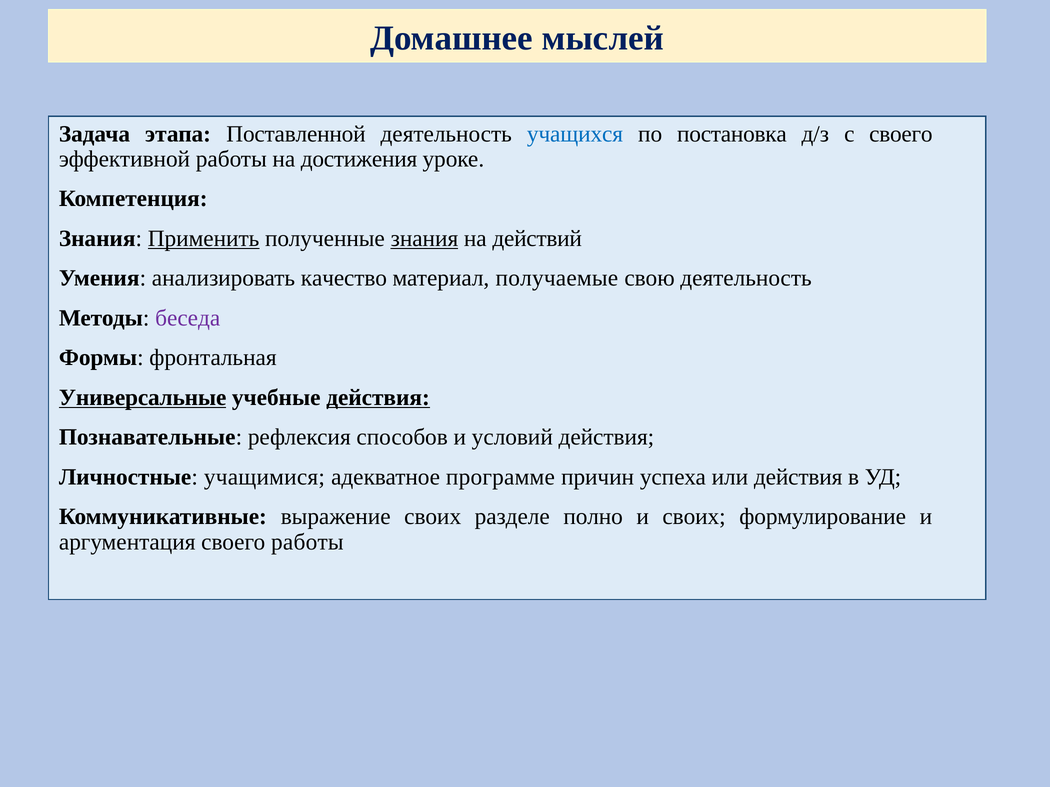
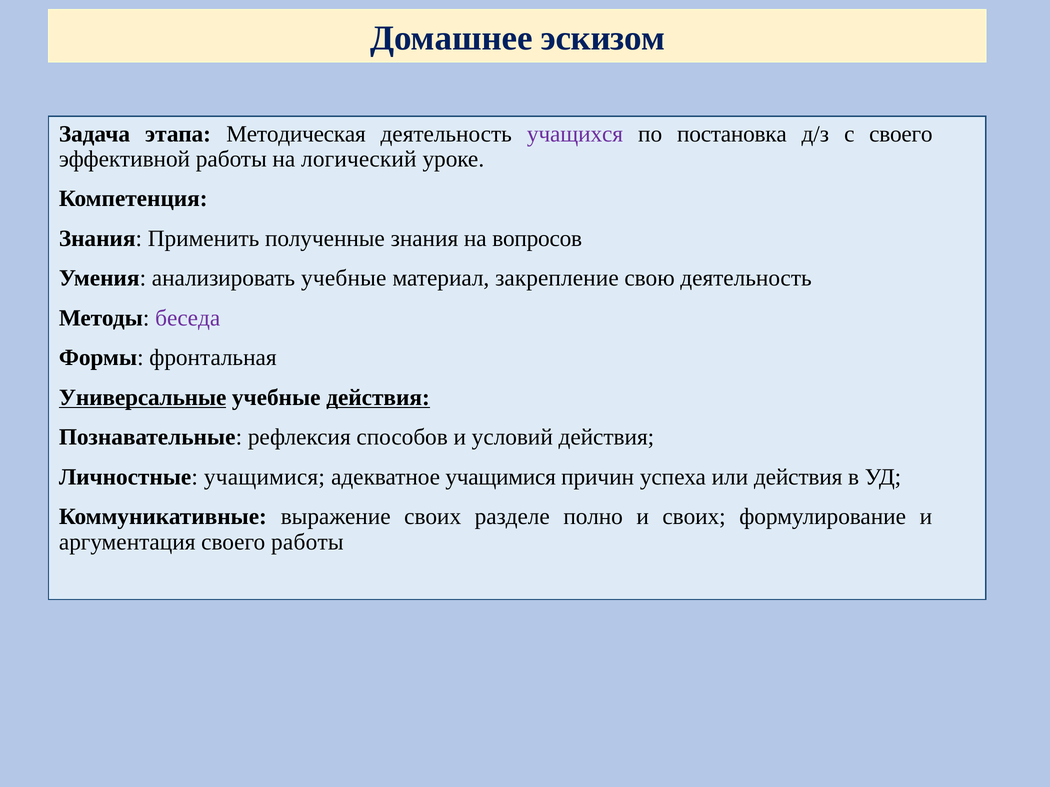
мыслей: мыслей -> эскизом (603, 38)
Поставленной: Поставленной -> Методическая (296, 134)
учащихся colour: blue -> purple (575, 134)
достижения: достижения -> логический (359, 159)
Применить underline: present -> none (204, 239)
знания underline: present -> none (424, 239)
действий: действий -> вопросов (537, 239)
анализировать качество: качество -> учебные (344, 278)
получаемые: получаемые -> закрепление (557, 278)
адекватное программе: программе -> учащимися (501, 477)
